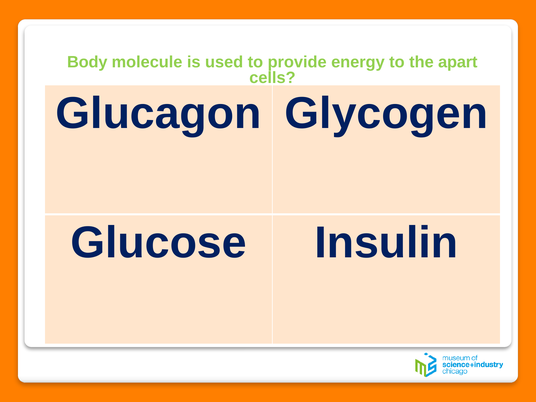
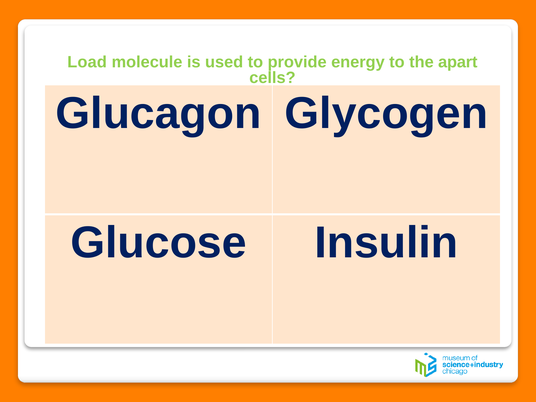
Body: Body -> Load (87, 62)
